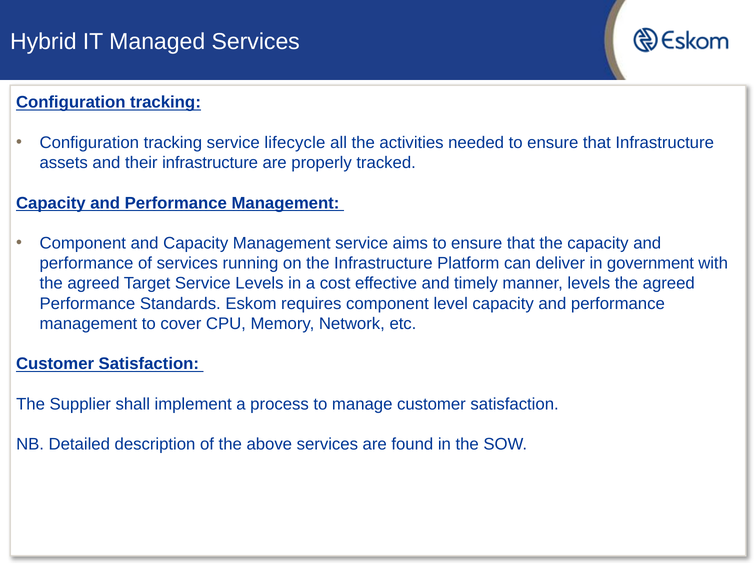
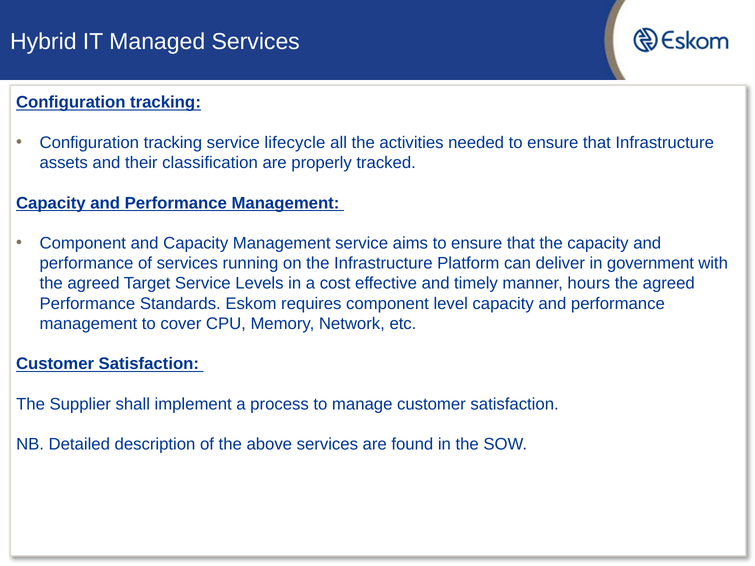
their infrastructure: infrastructure -> classification (210, 163)
manner levels: levels -> hours (589, 284)
